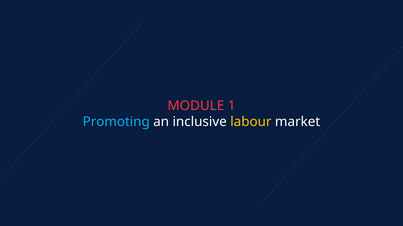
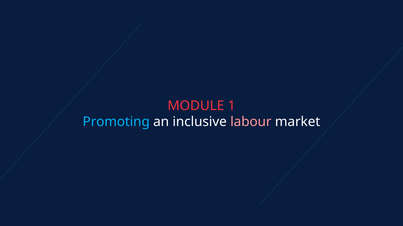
labour colour: yellow -> pink (251, 122)
